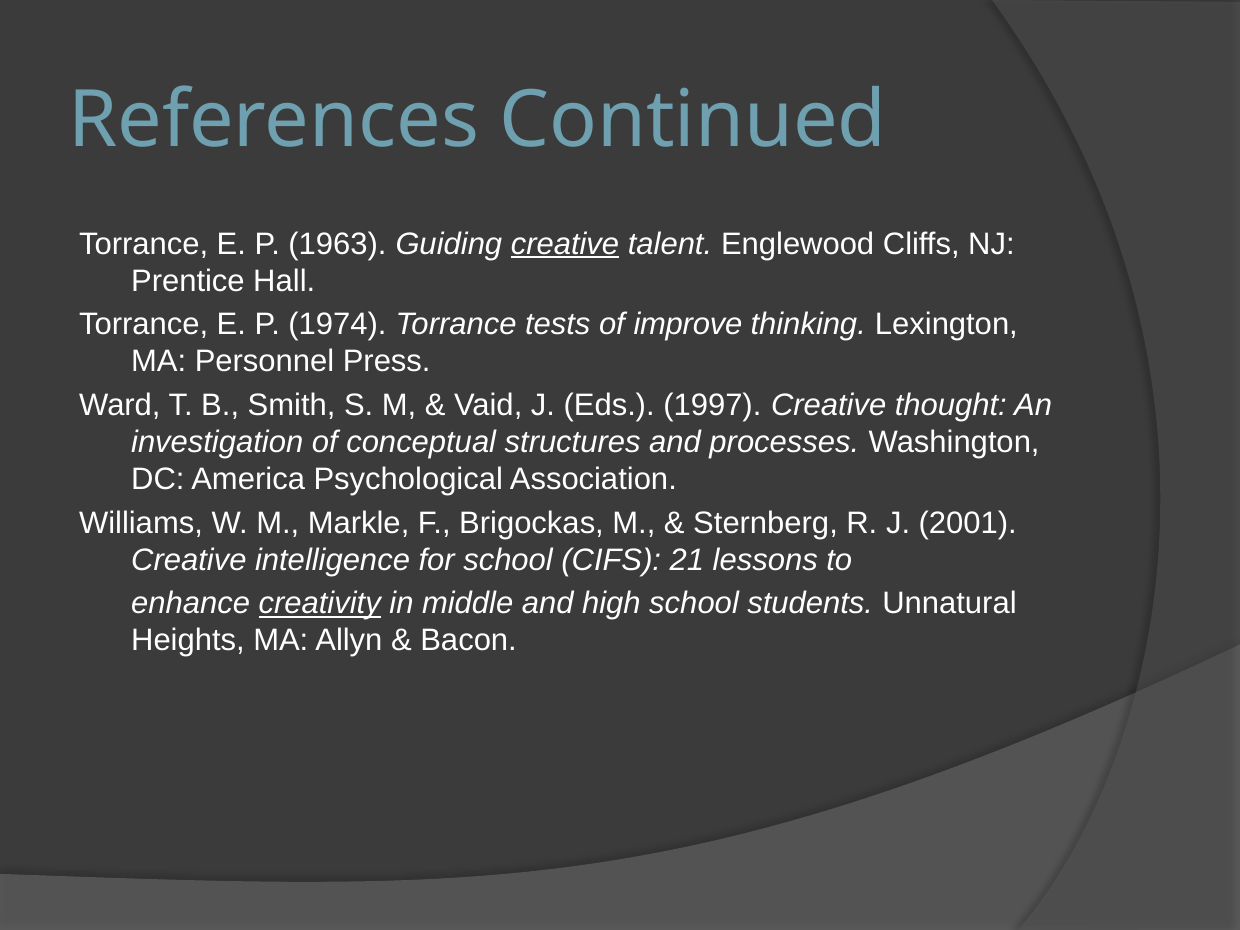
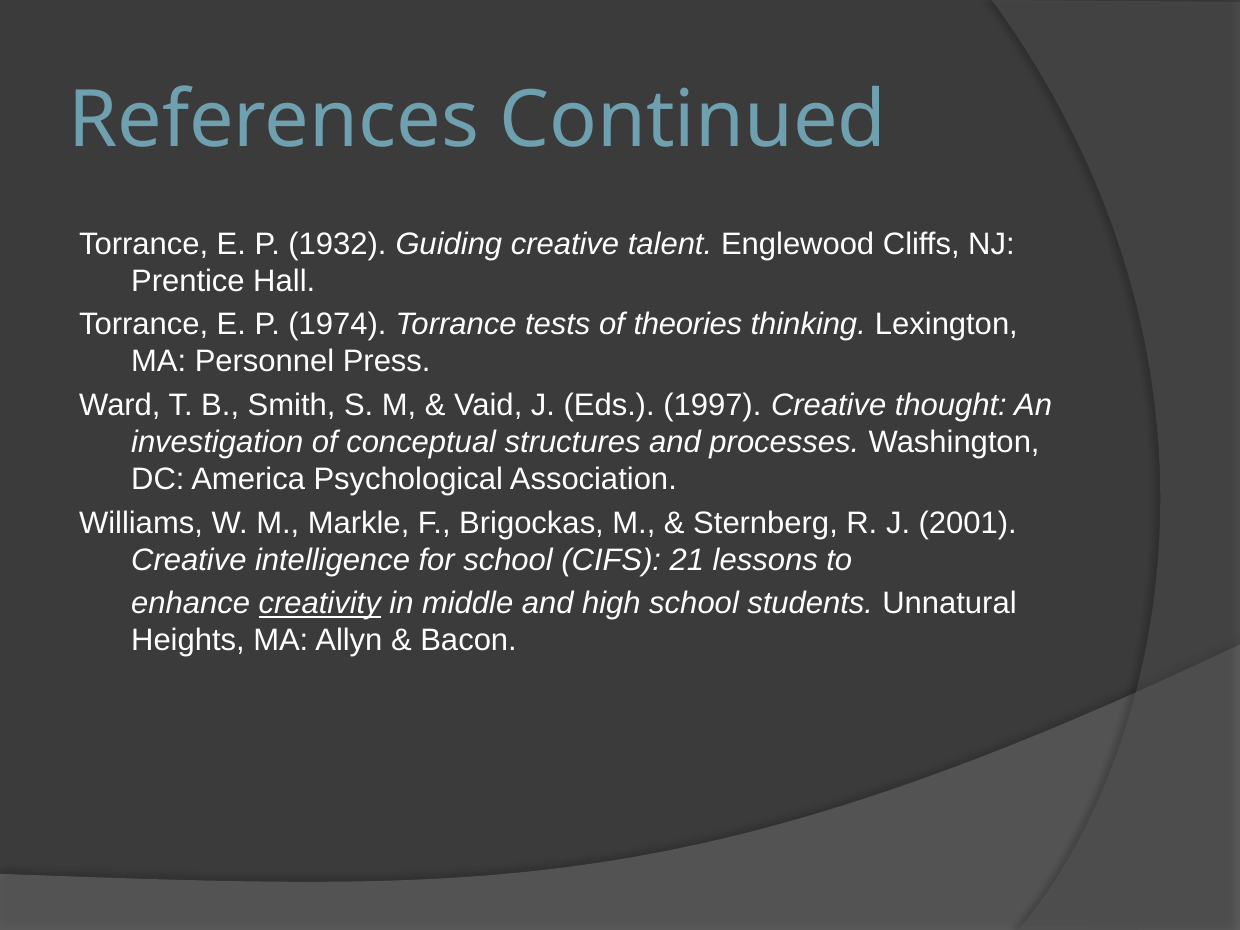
1963: 1963 -> 1932 (337, 244)
creative underline: present -> none (565, 244)
improve: improve -> theories (688, 324)
